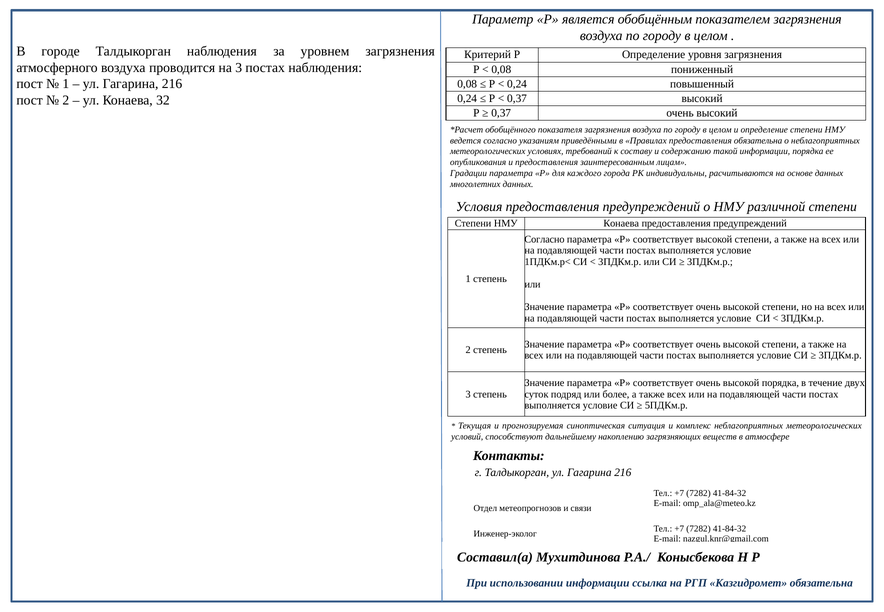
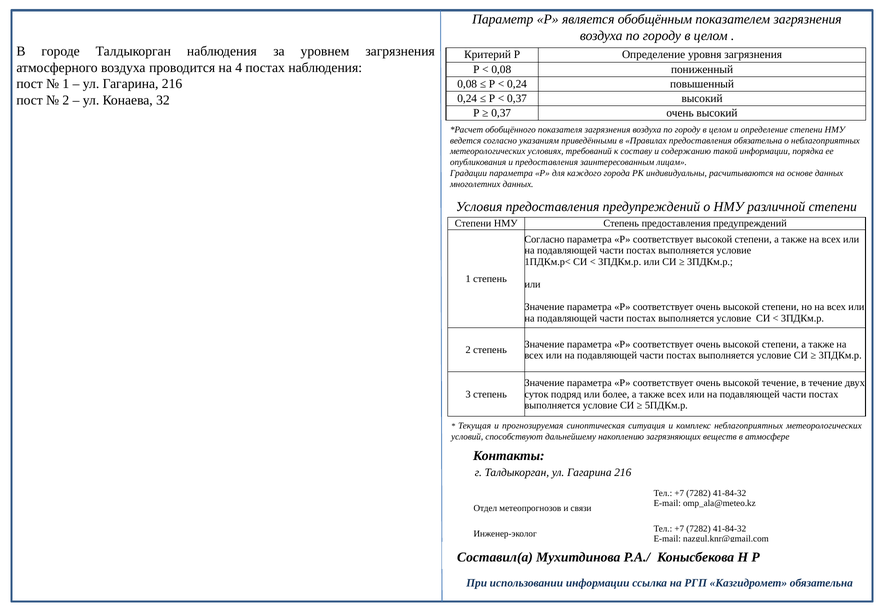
на 3: 3 -> 4 (239, 68)
НМУ Конаева: Конаева -> Степень (621, 223)
высокой порядка: порядка -> течение (780, 383)
